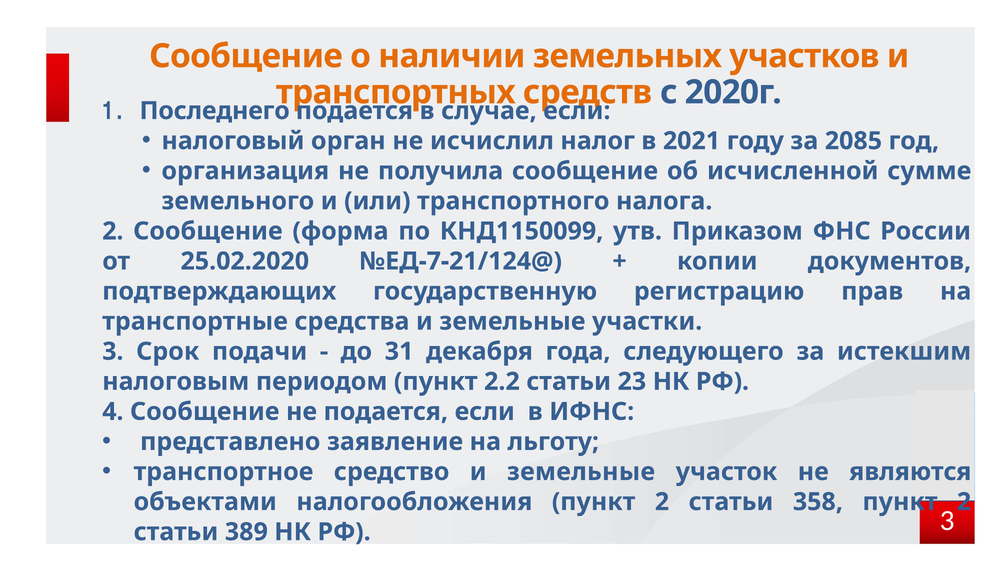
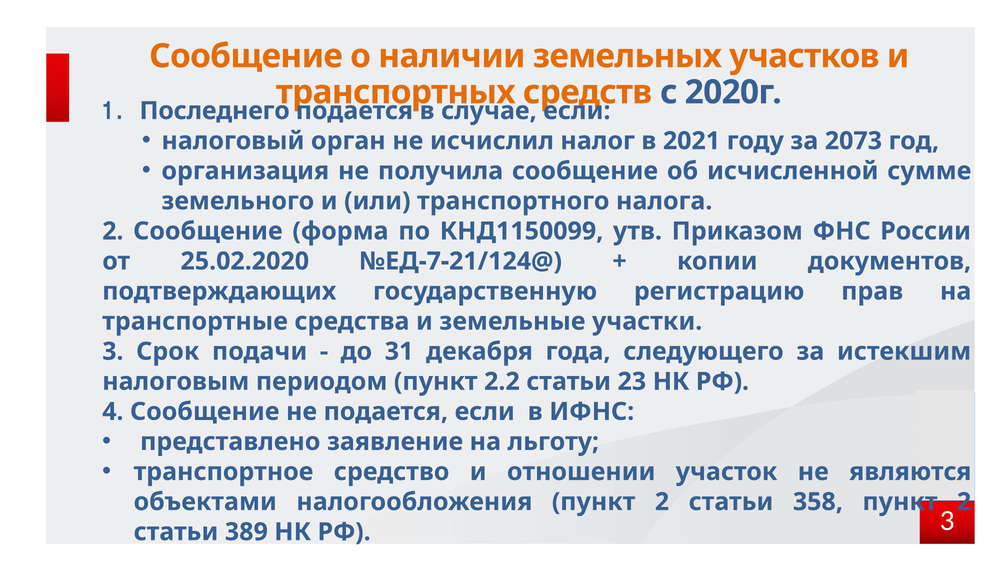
2085: 2085 -> 2073 (853, 141)
средство и земельные: земельные -> отношении (581, 472)
